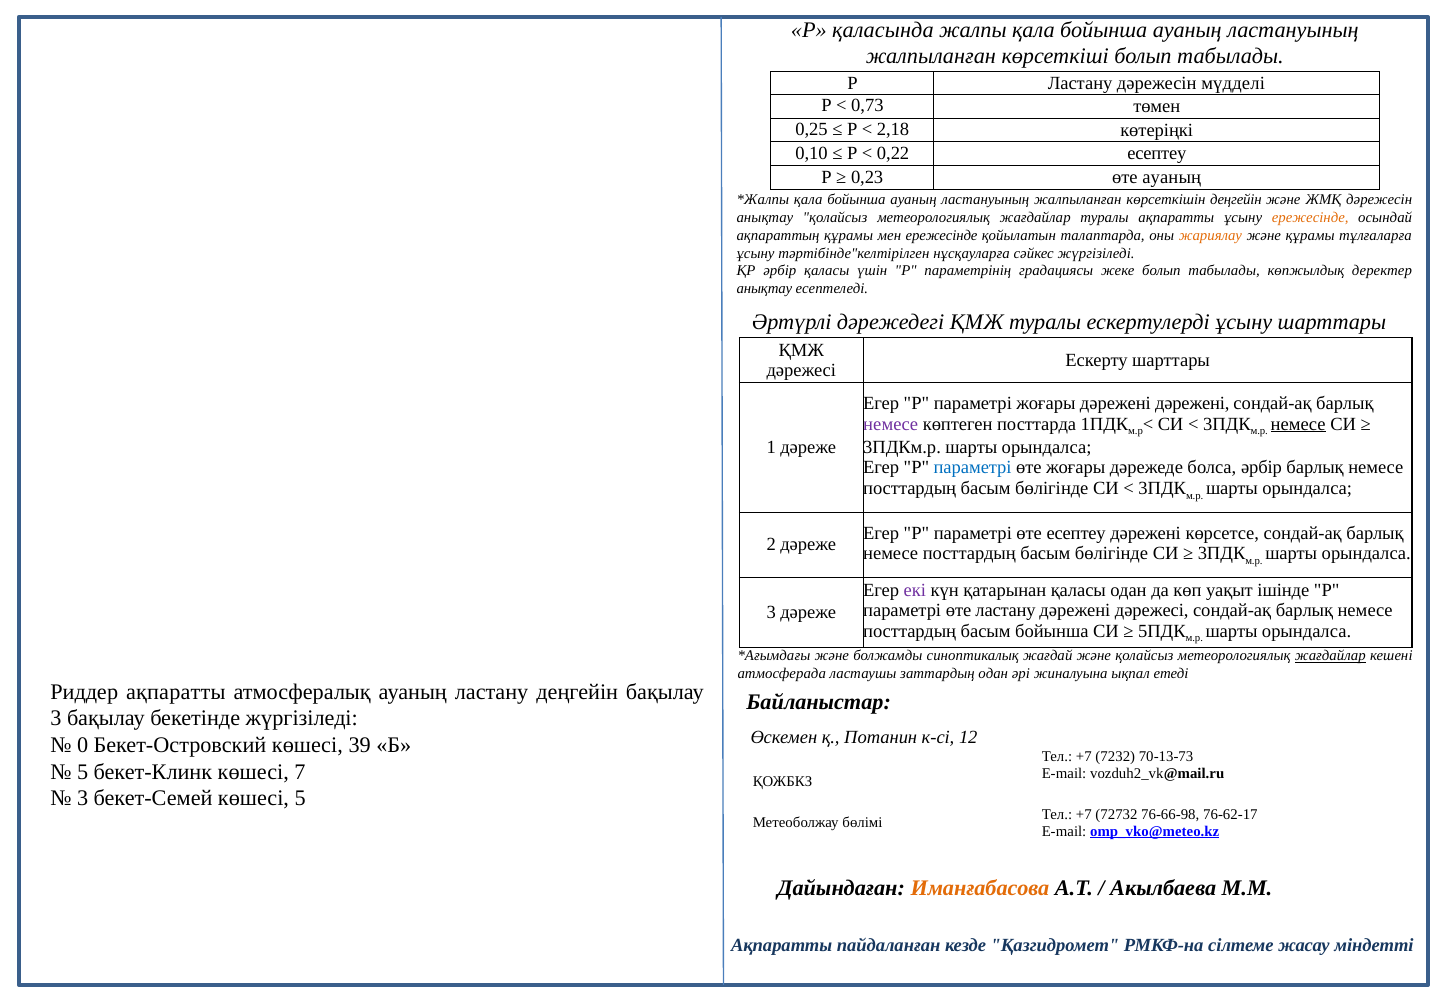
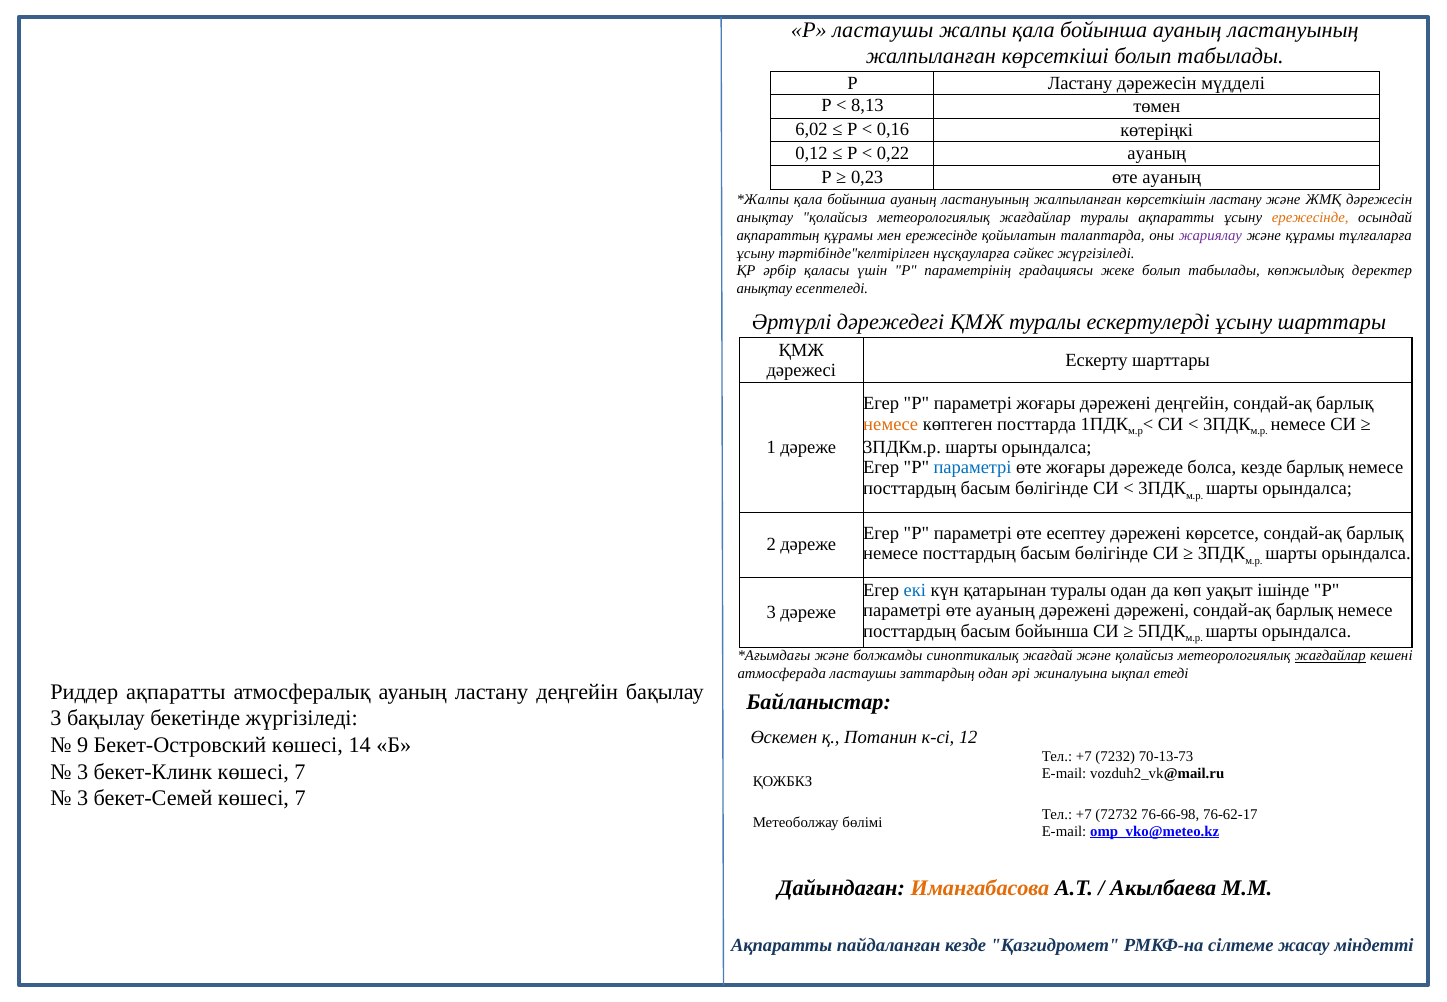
Р қаласында: қаласында -> ластаушы (883, 30)
0,73: 0,73 -> 8,13 (867, 106)
0,25: 0,25 -> 6,02 (812, 130)
2,18: 2,18 -> 0,16 (893, 130)
0,10: 0,10 -> 0,12 (812, 154)
0,22 есептеу: есептеу -> ауаның (1157, 154)
көрсеткішін деңгейін: деңгейін -> ластану (1236, 200)
жариялау colour: orange -> purple (1210, 235)
дәрежені дәрежені: дәрежені -> деңгейін (1192, 403)
немесе colour: purple -> orange (891, 424)
немесе underline: present -> none (1298, 424)
болса әрбір: әрбір -> кезде (1262, 468)
екі colour: purple -> blue (915, 590)
қатарынан қаласы: қаласы -> туралы (1078, 590)
параметрі өте ластану: ластану -> ауаның (1005, 610)
дәрежені дәрежесі: дәрежесі -> дәрежені (1152, 610)
0: 0 -> 9 (83, 745)
39: 39 -> 14 (360, 745)
5: 5 -> 3 (83, 772)
бекет-Семей көшесі 5: 5 -> 7 (300, 798)
